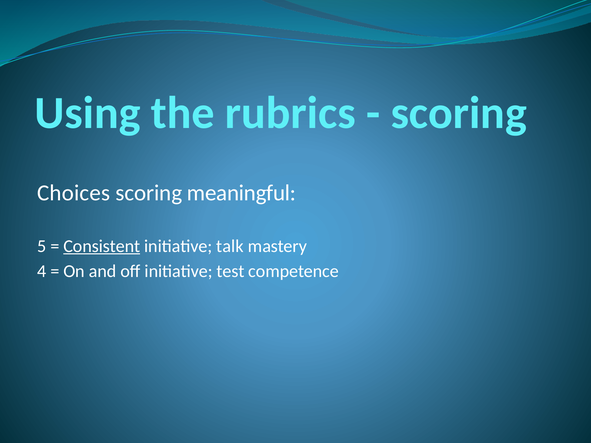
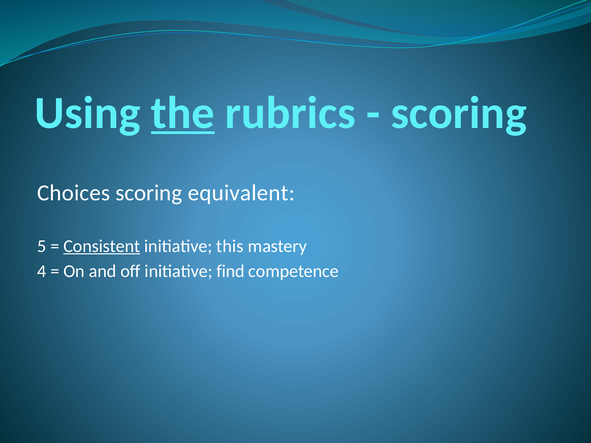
the underline: none -> present (183, 113)
meaningful: meaningful -> equivalent (241, 193)
talk: talk -> this (230, 246)
test: test -> find (231, 271)
